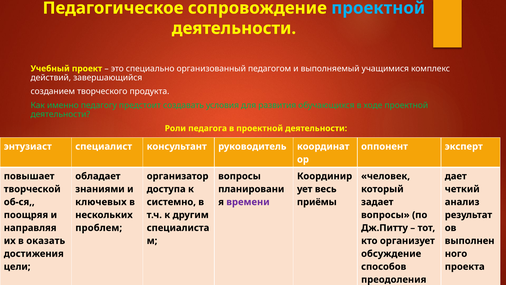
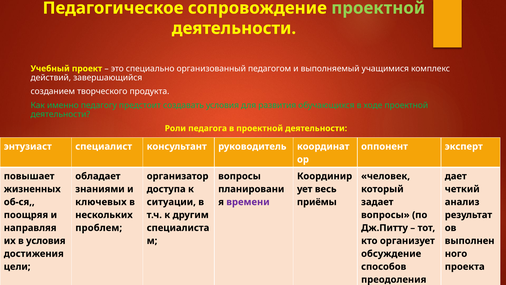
проектной colour: light blue -> light green (378, 8)
творческой: творческой -> жизненных (32, 189)
системно: системно -> ситуации (171, 202)
в оказать: оказать -> условия (46, 240)
